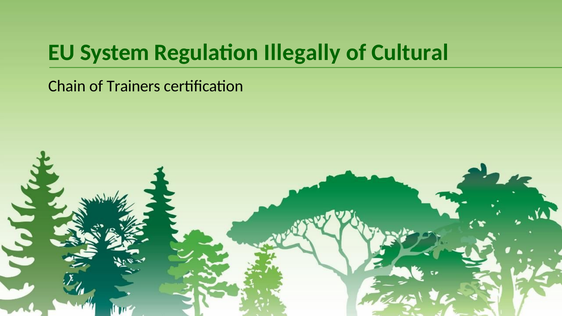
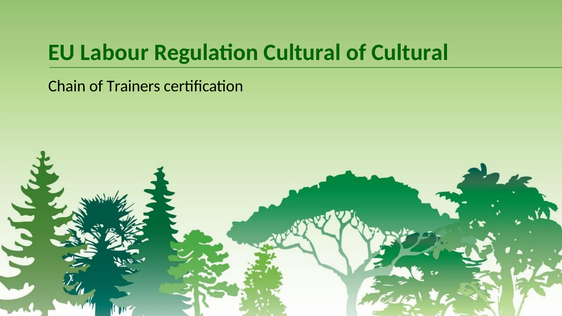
System: System -> Labour (114, 53)
Regulation Illegally: Illegally -> Cultural (302, 53)
